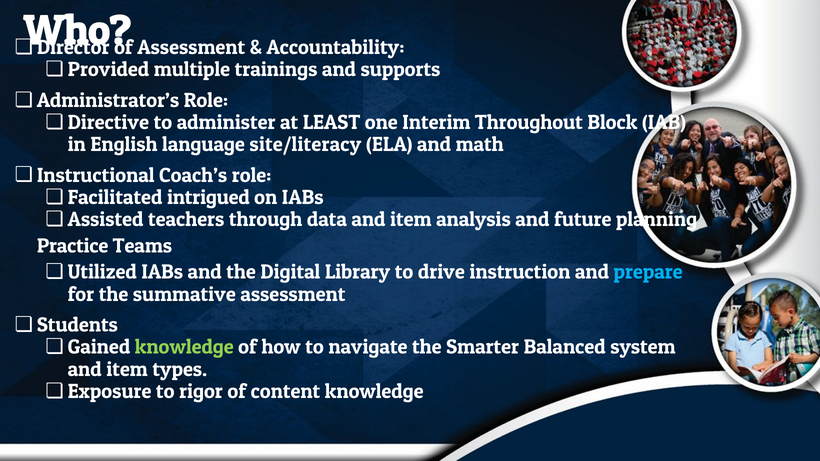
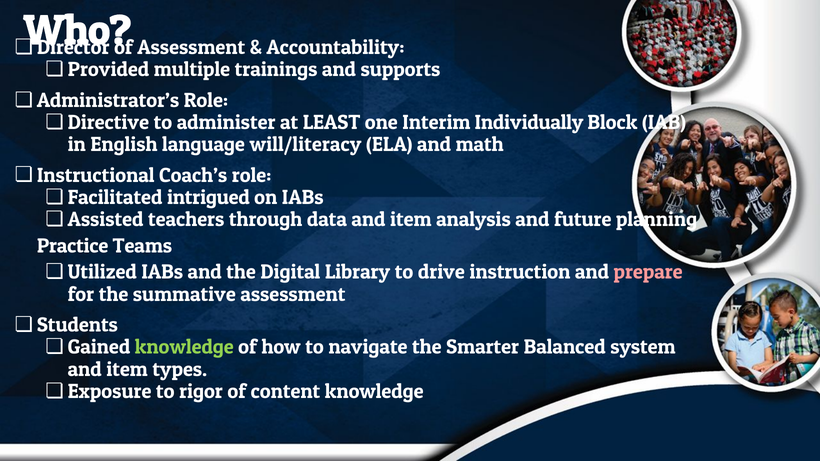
Throughout: Throughout -> Individually (529, 123)
site/literacy: site/literacy -> will/literacy (305, 145)
prepare colour: light blue -> pink (648, 272)
